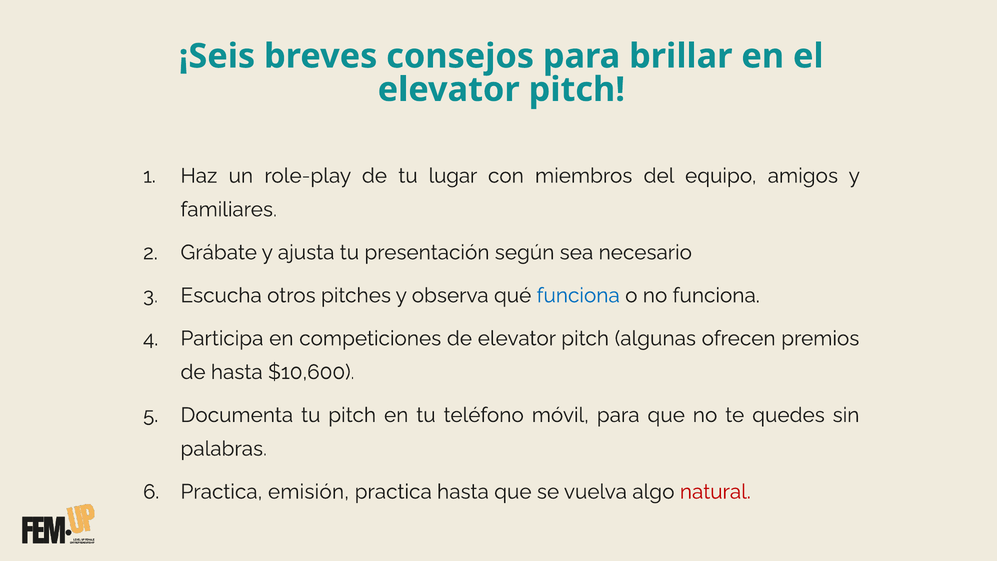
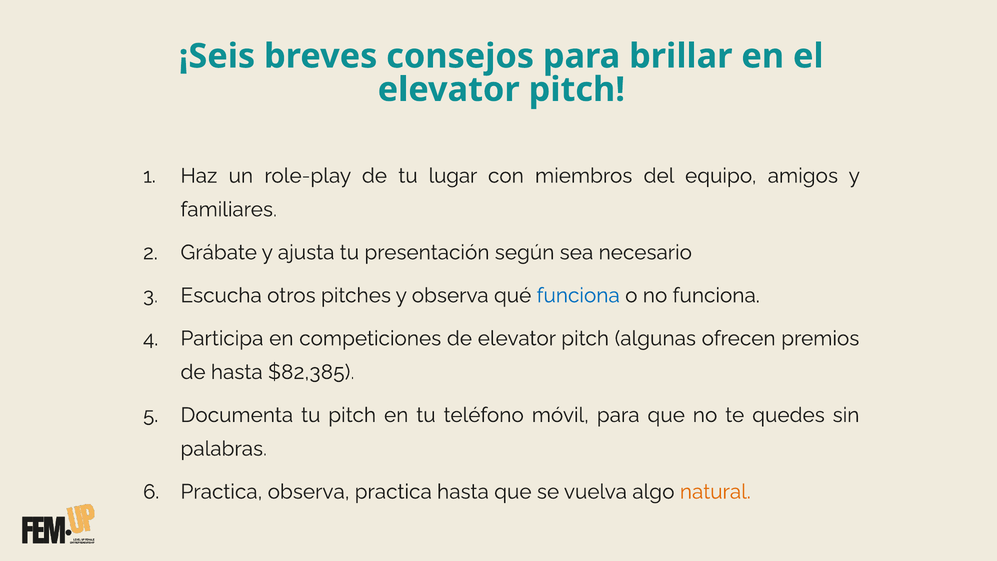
$10,600: $10,600 -> $82,385 (311, 372)
Practica emisión: emisión -> observa (309, 492)
natural colour: red -> orange (715, 492)
